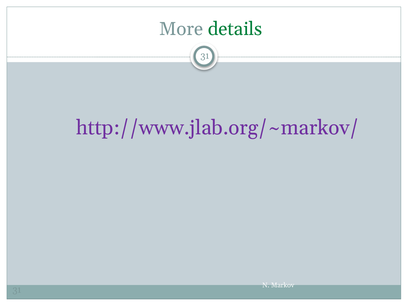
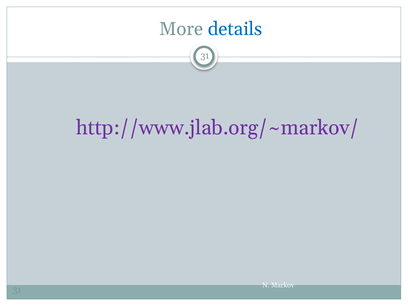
details colour: green -> blue (235, 29)
